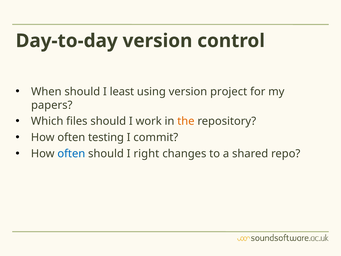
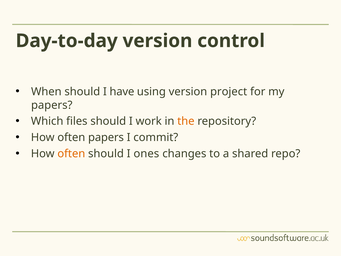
least: least -> have (122, 92)
often testing: testing -> papers (106, 137)
often colour: blue -> orange (71, 154)
right: right -> ones (146, 154)
